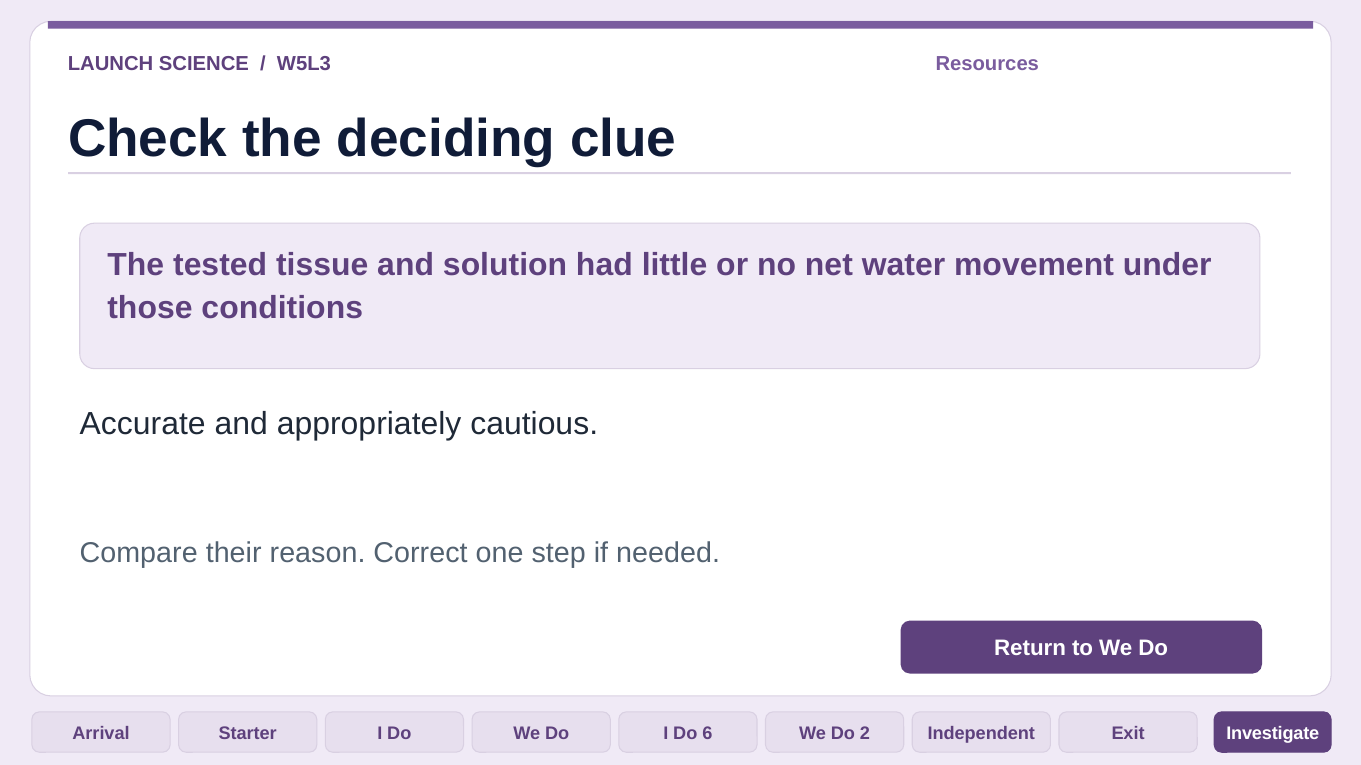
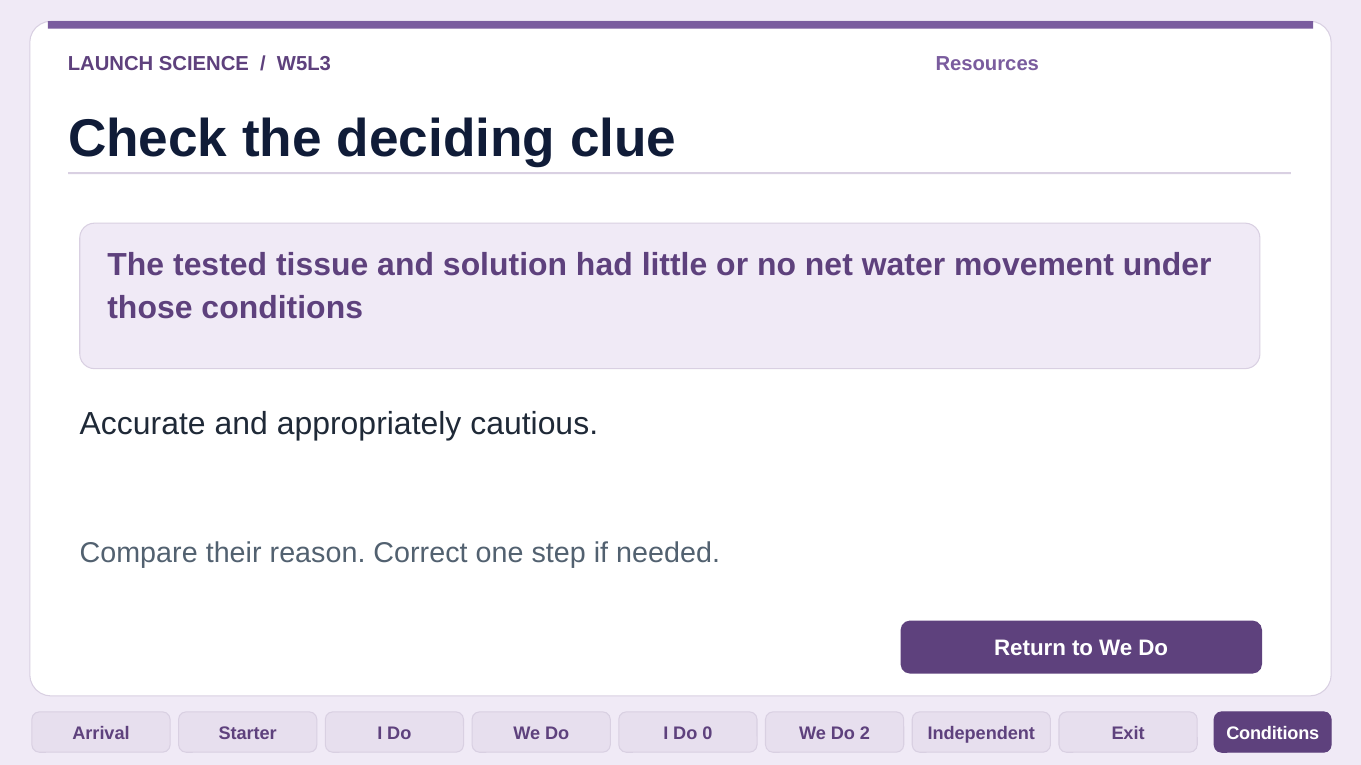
6: 6 -> 0 (707, 734)
Exit Investigate: Investigate -> Conditions (1273, 734)
